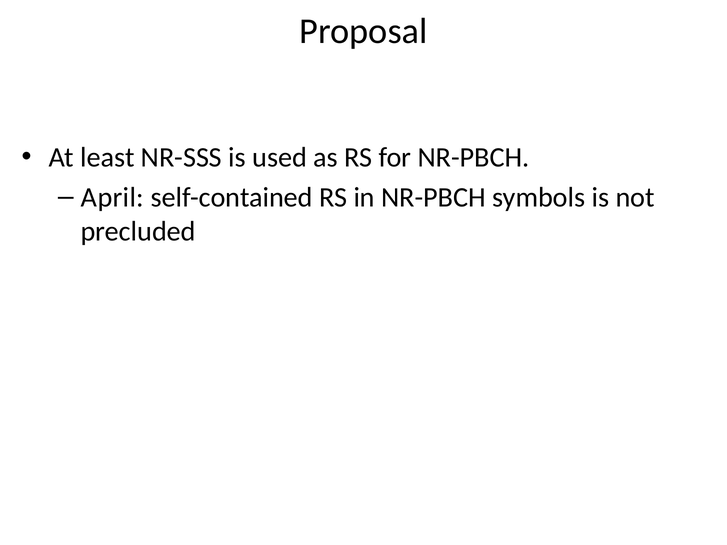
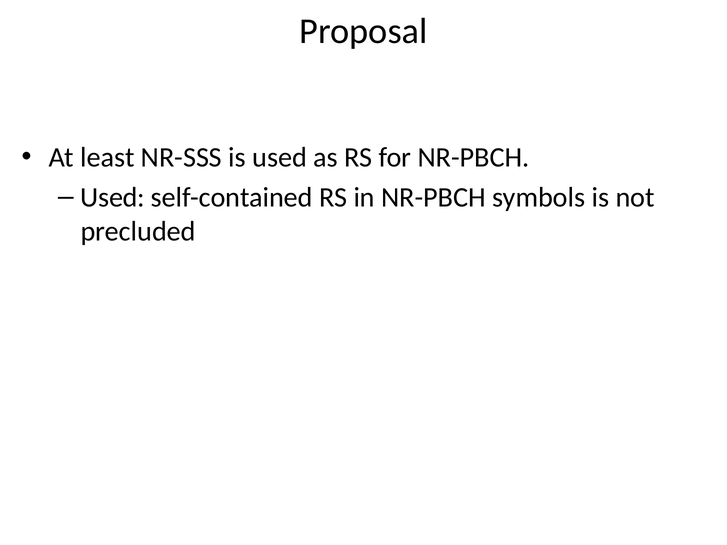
April: April -> Used (113, 197)
